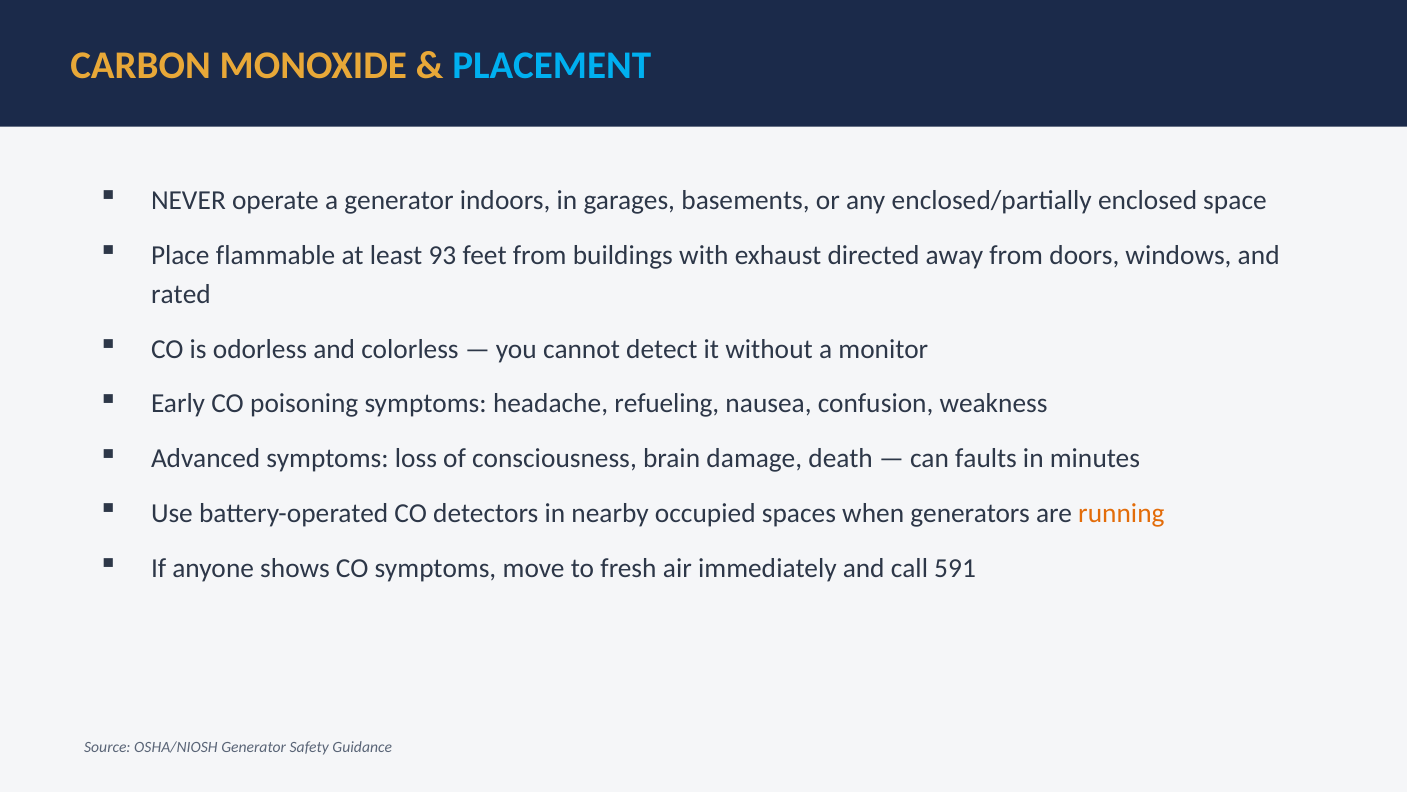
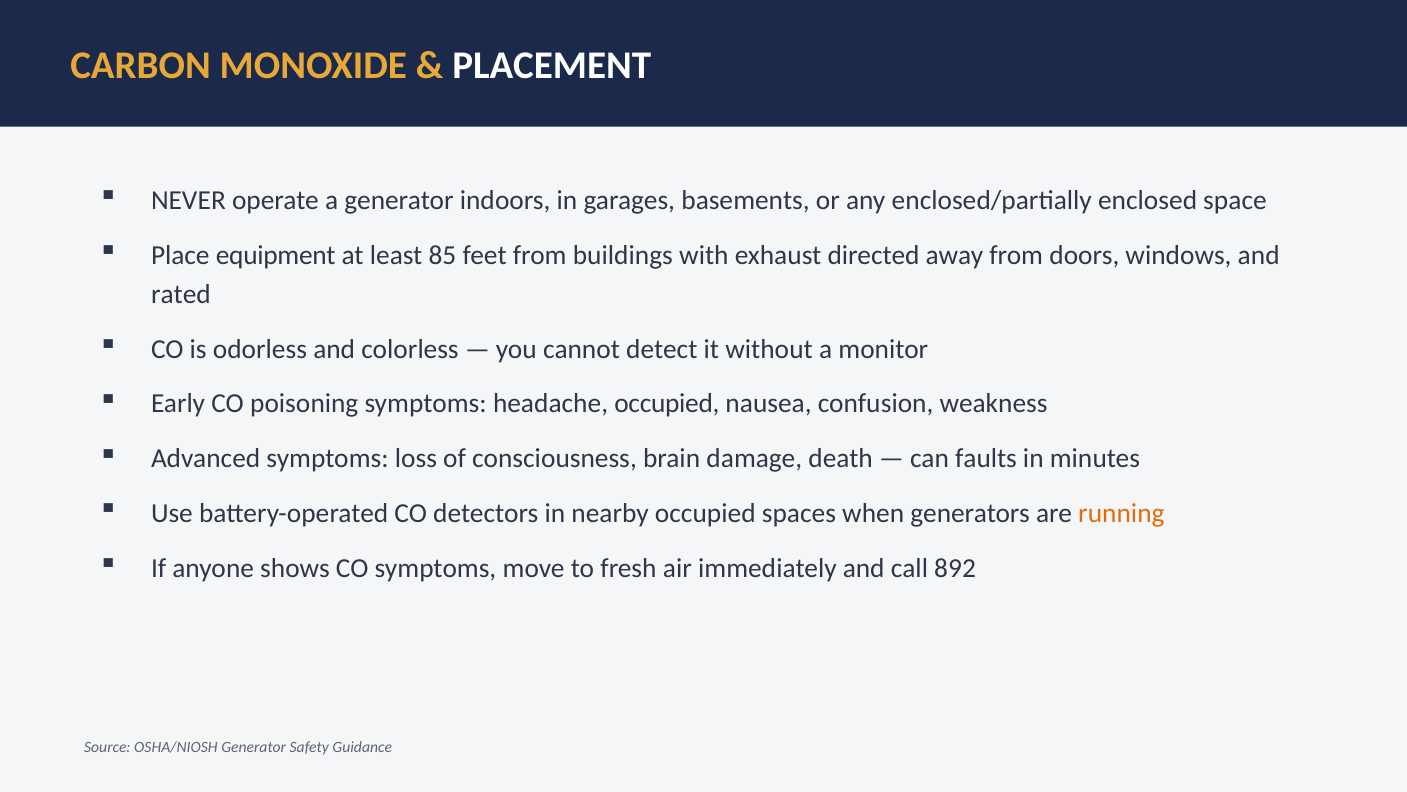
PLACEMENT colour: light blue -> white (552, 66)
flammable: flammable -> equipment (276, 255)
93: 93 -> 85 (442, 255)
headache refueling: refueling -> occupied (667, 404)
591: 591 -> 892 (955, 568)
